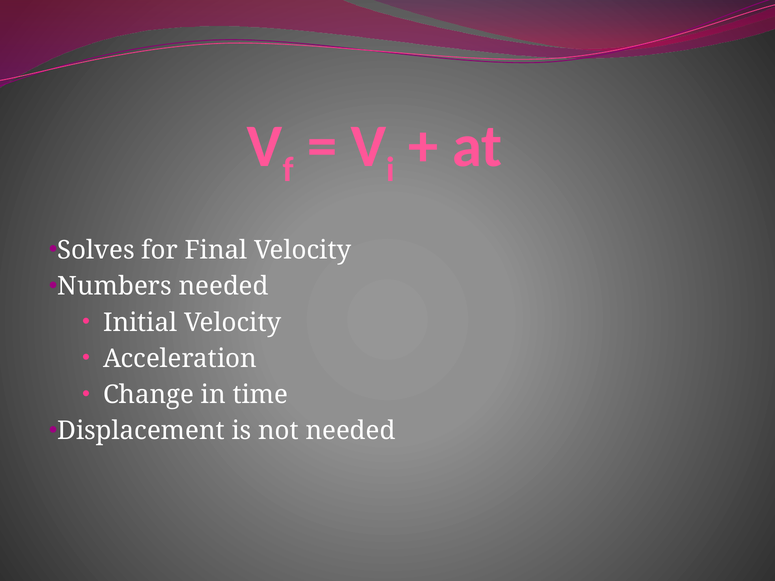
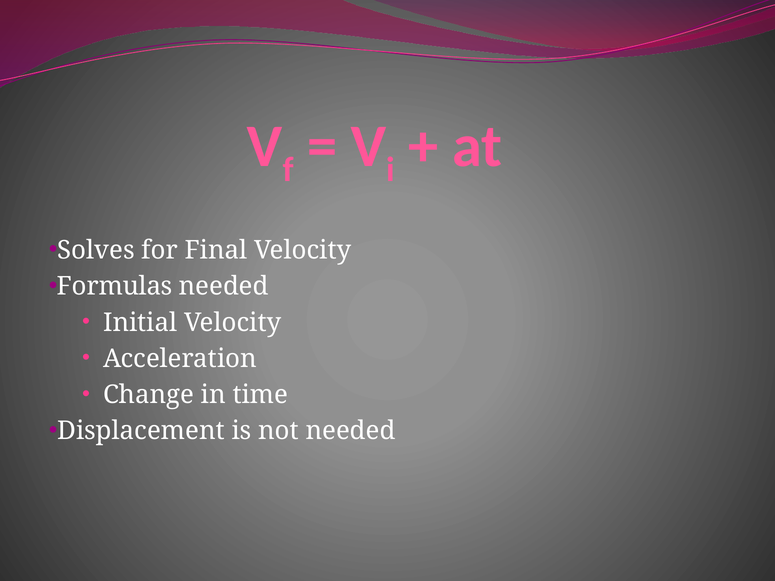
Numbers: Numbers -> Formulas (115, 287)
